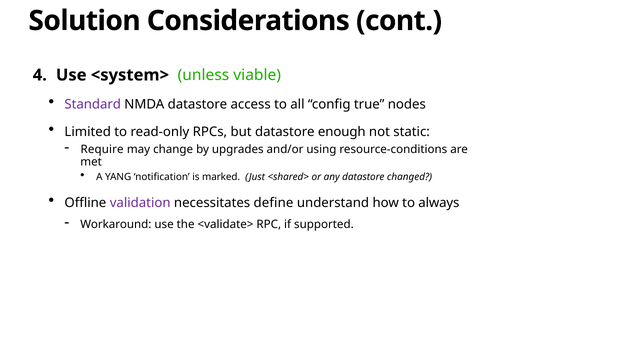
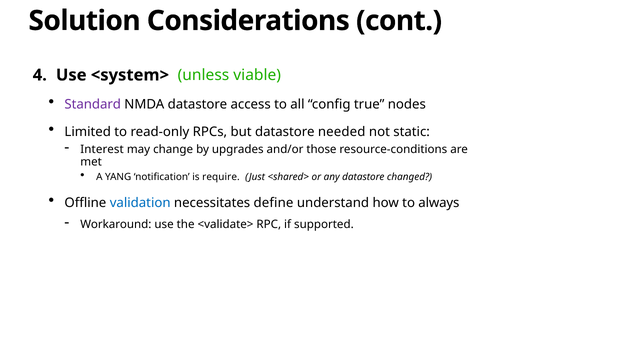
enough: enough -> needed (342, 132)
Require: Require -> Interest (102, 150)
using: using -> those (321, 150)
marked: marked -> require (221, 177)
validation colour: purple -> blue (140, 203)
